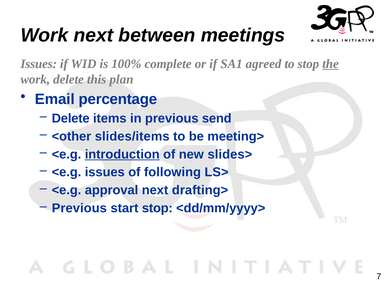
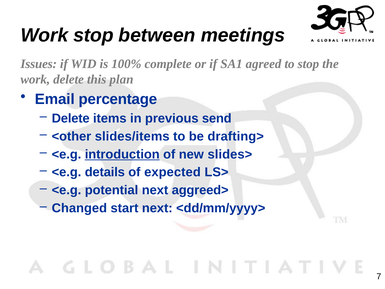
Work next: next -> stop (93, 35)
the underline: present -> none (330, 64)
meeting>: meeting> -> drafting> (236, 136)
<e.g issues: issues -> details (105, 172)
following: following -> expected (172, 172)
approval: approval -> potential (112, 190)
drafting>: drafting> -> aggreed> (200, 190)
Previous: Previous -> Changed (79, 208)
start stop: stop -> next (157, 208)
